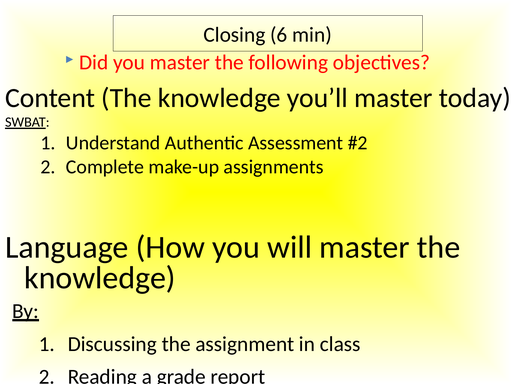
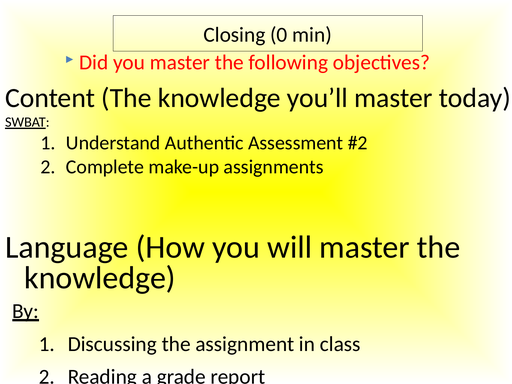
6: 6 -> 0 (279, 35)
